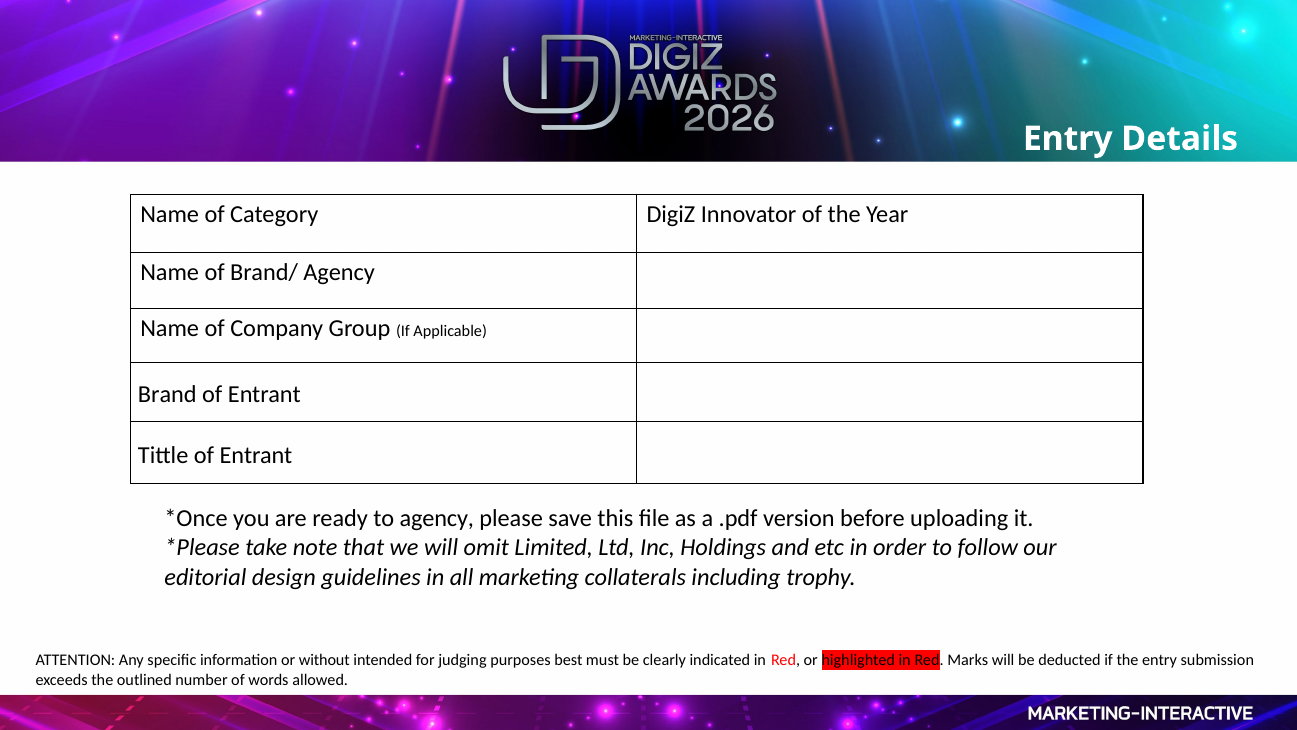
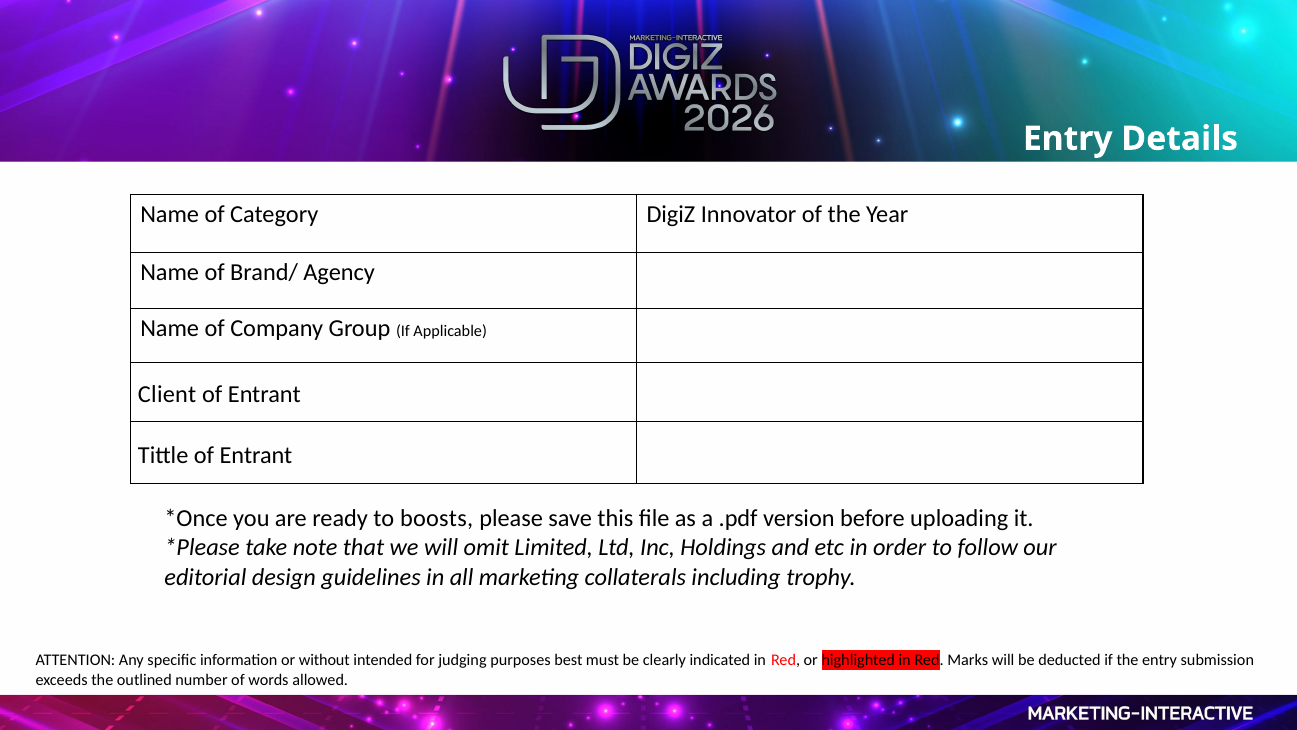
Brand: Brand -> Client (167, 395)
to agency: agency -> boosts (437, 518)
